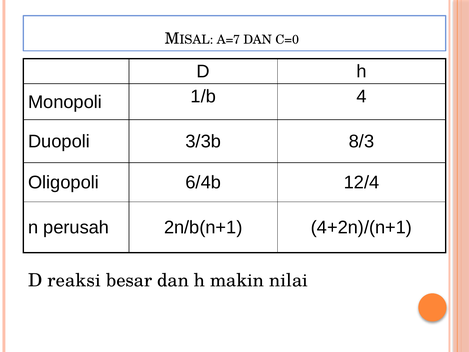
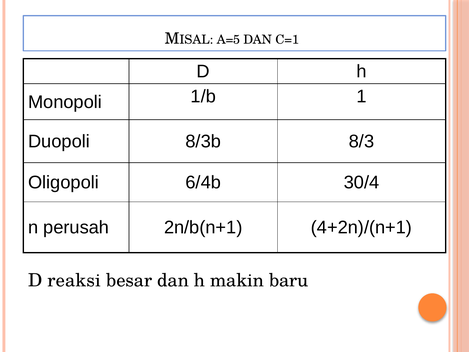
A=7: A=7 -> A=5 (228, 40)
C=0: C=0 -> C=1 (287, 40)
4: 4 -> 1 (362, 96)
3/3b: 3/3b -> 8/3b (203, 141)
12/4: 12/4 -> 30/4 (362, 182)
nilai: nilai -> baru (289, 280)
